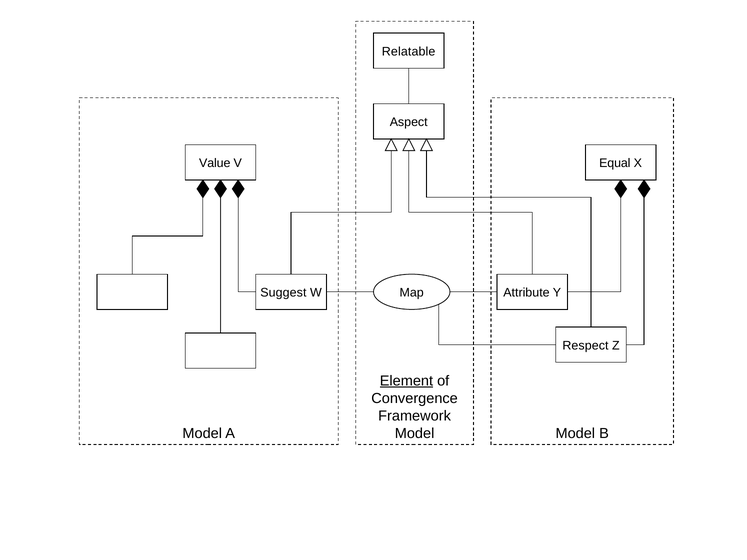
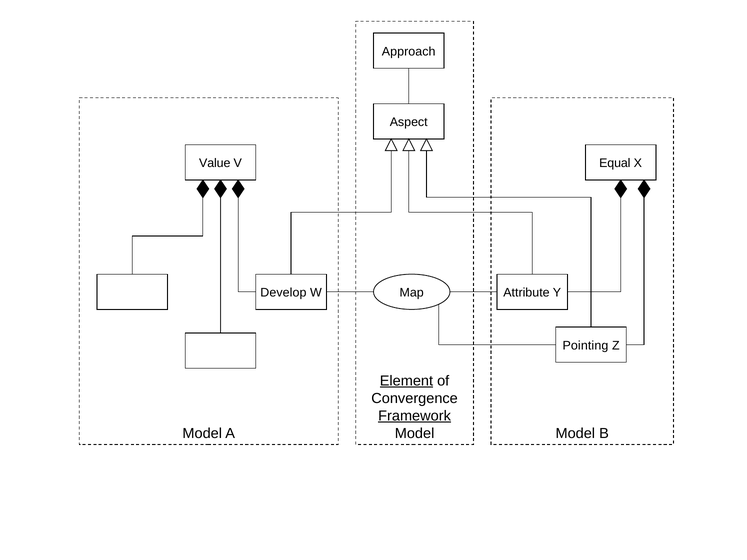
Relatable: Relatable -> Approach (409, 52)
Suggest: Suggest -> Develop (283, 293)
Respect: Respect -> Pointing (585, 346)
Framework underline: none -> present (415, 416)
